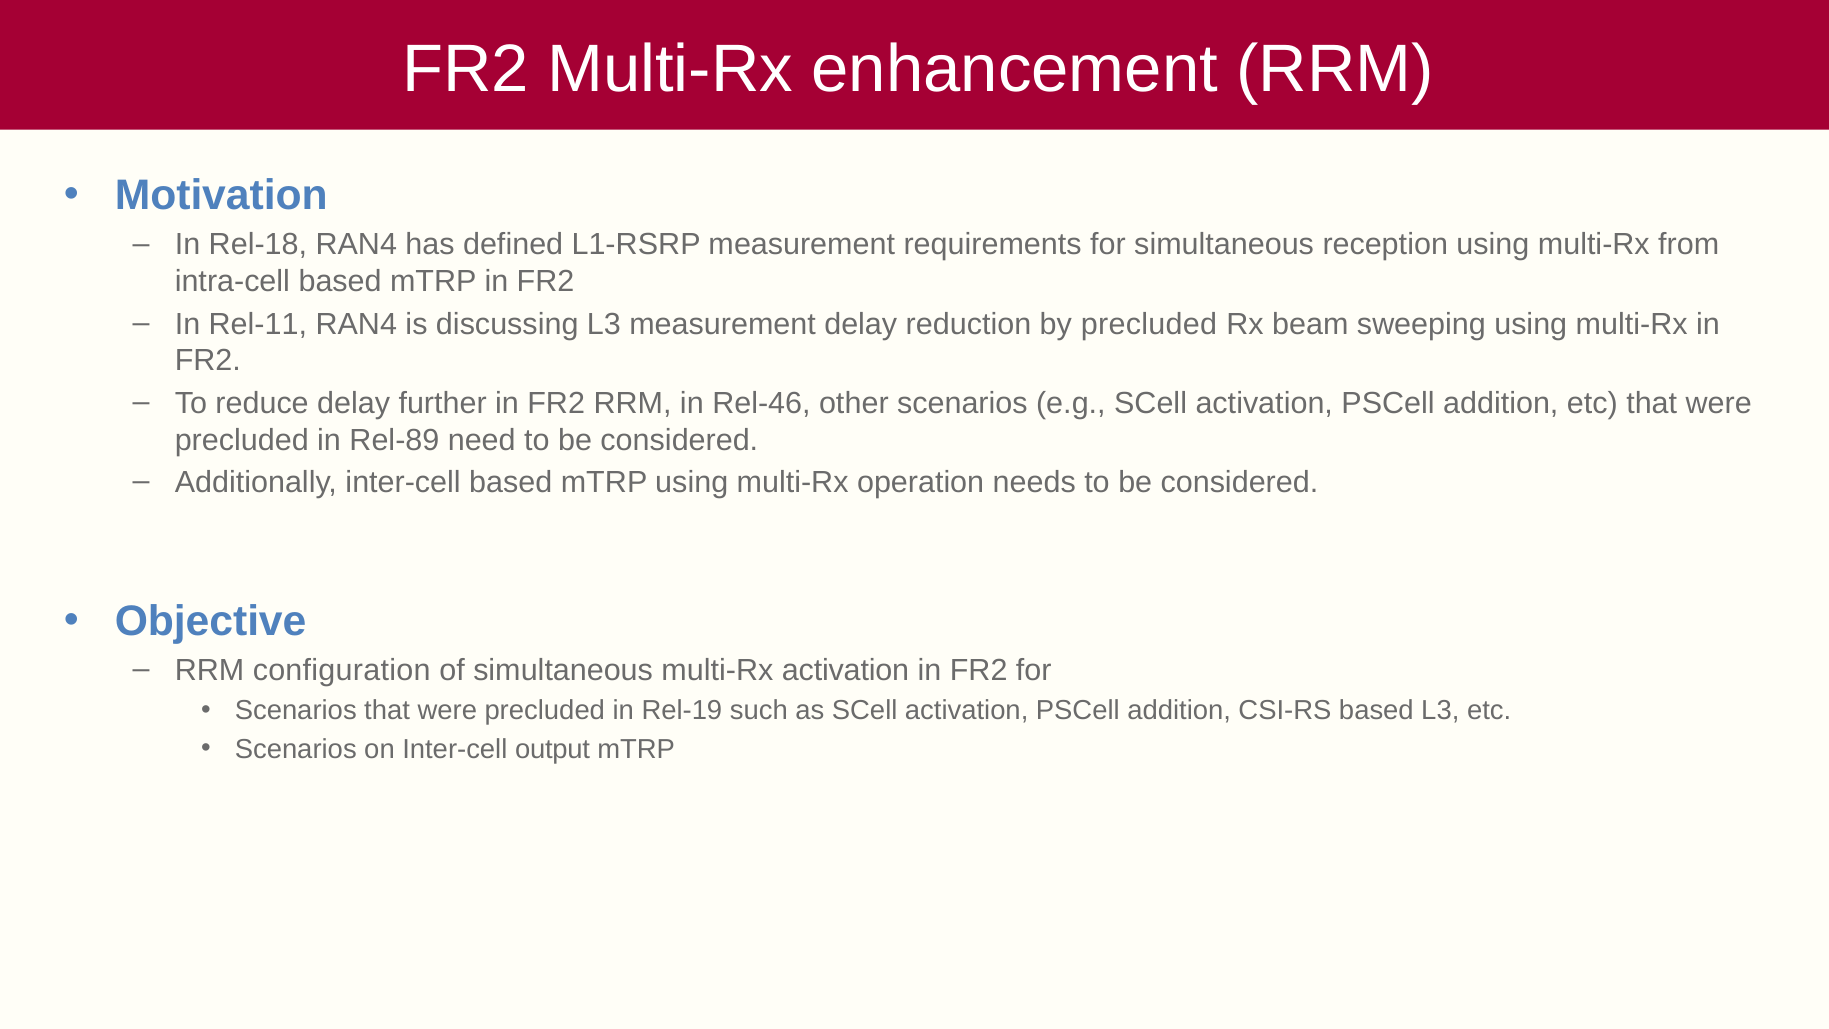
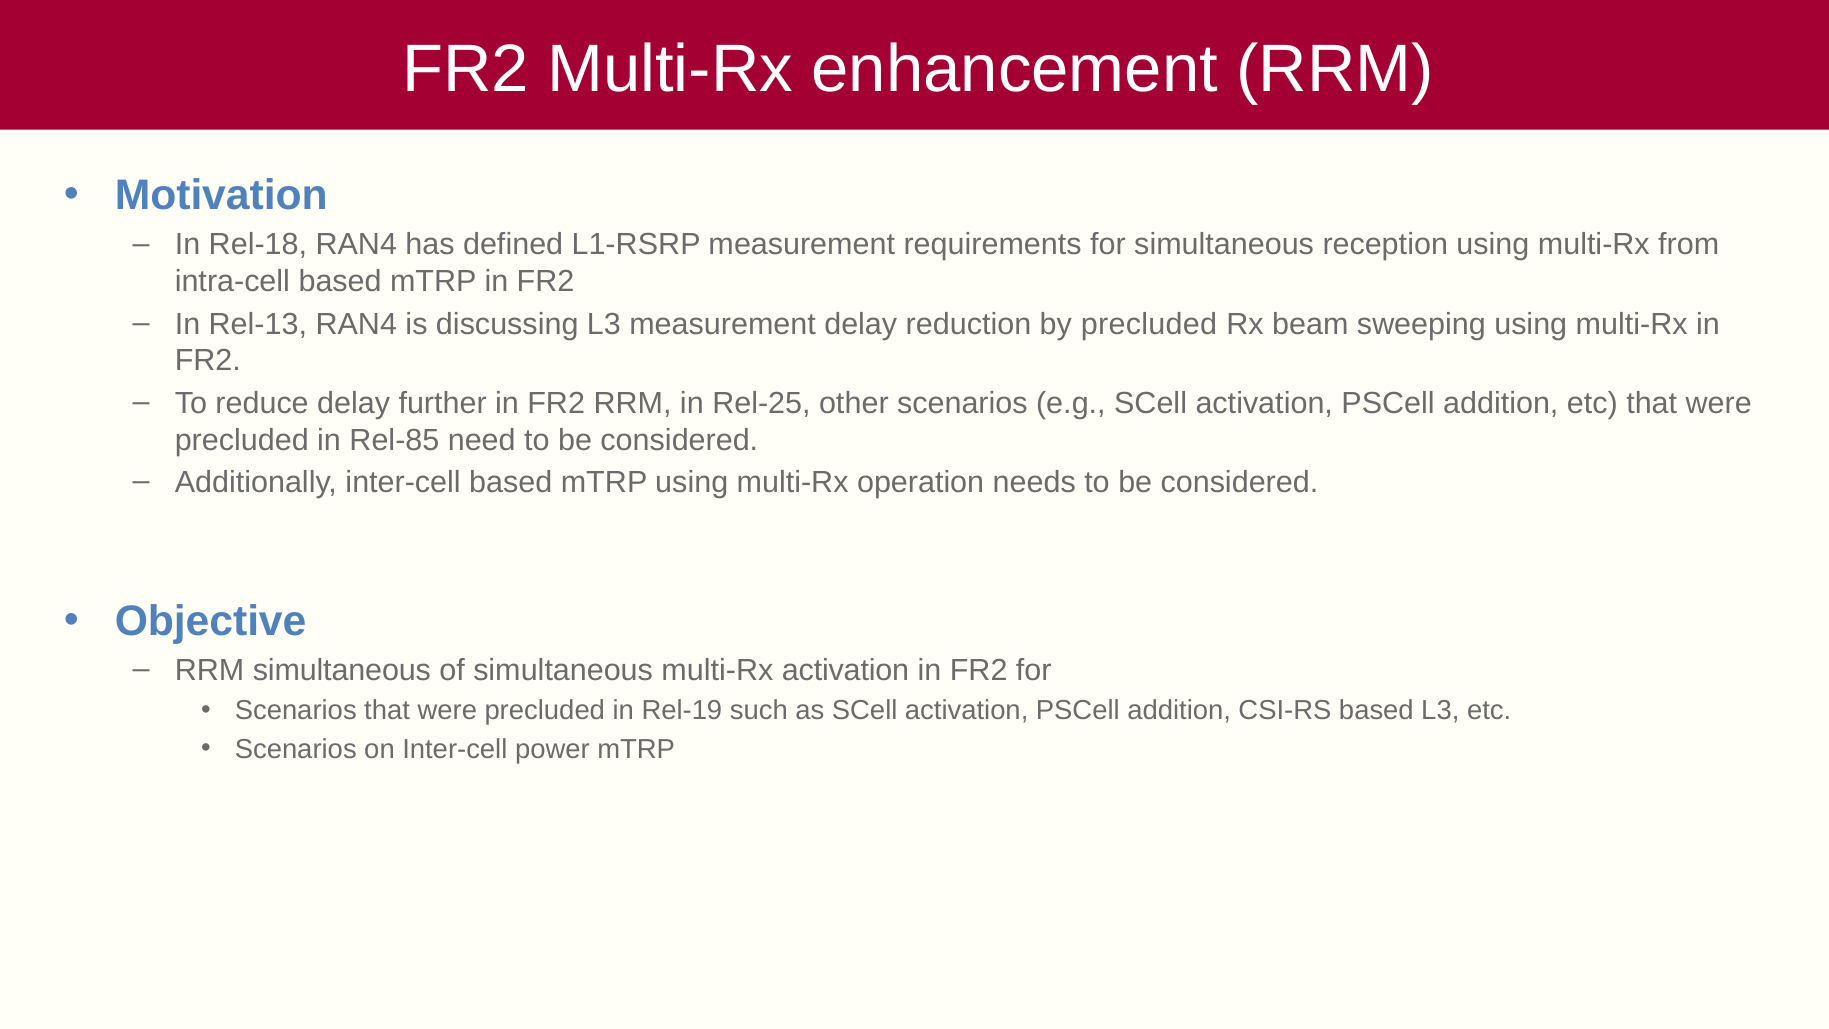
Rel-11: Rel-11 -> Rel-13 (258, 324)
Rel-46: Rel-46 -> Rel-25 (761, 403)
Rel-89: Rel-89 -> Rel-85 (394, 440)
RRM configuration: configuration -> simultaneous (342, 670)
output: output -> power (552, 749)
